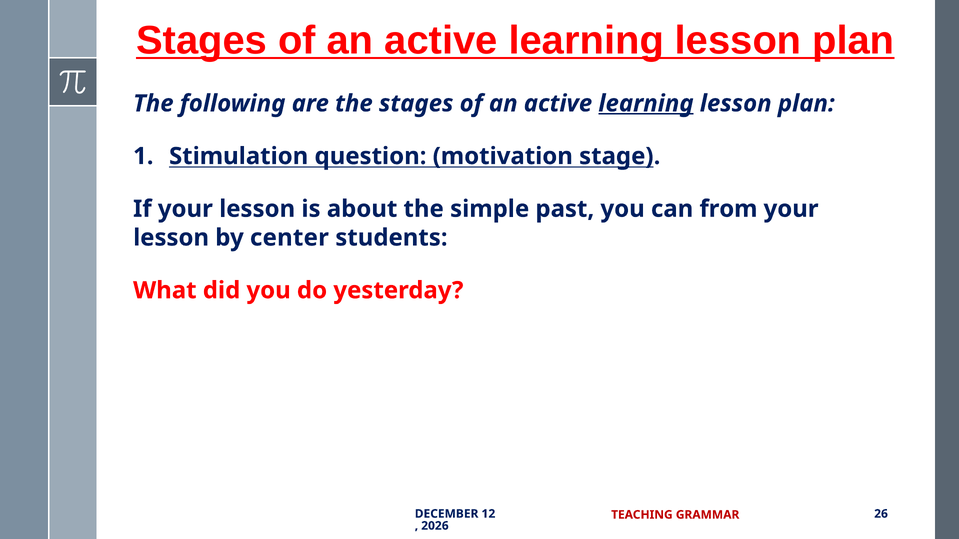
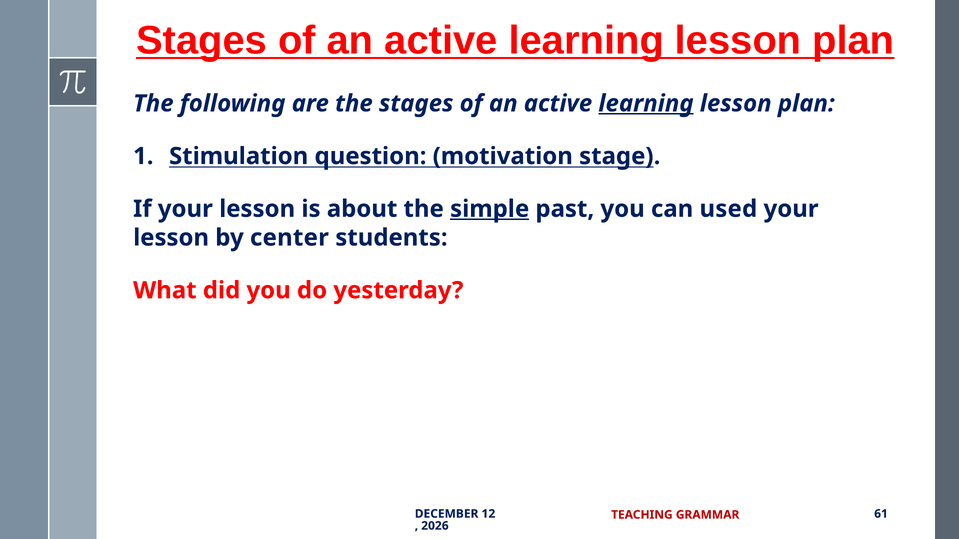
simple underline: none -> present (490, 209)
from: from -> used (728, 209)
26: 26 -> 61 (881, 514)
